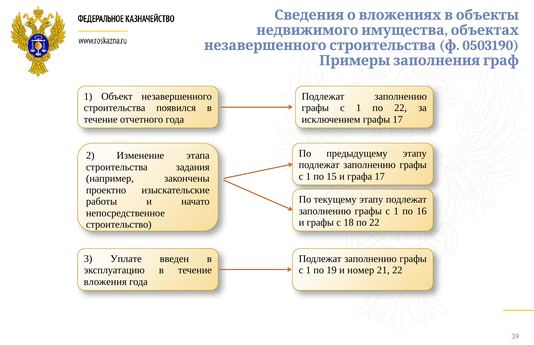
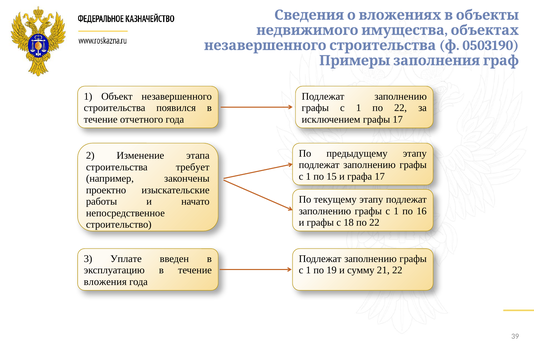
задания: задания -> требует (193, 167)
номер: номер -> сумму (361, 270)
